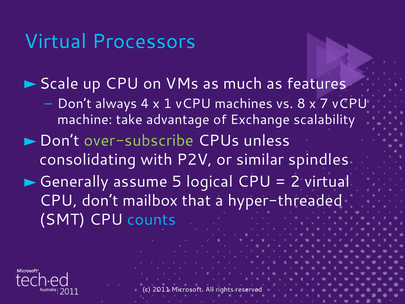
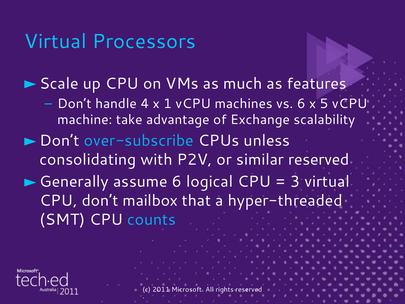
always: always -> handle (116, 104)
vs 8: 8 -> 6 (301, 104)
7: 7 -> 5 (324, 104)
over-subscribe colour: light green -> light blue (139, 141)
similar spindles: spindles -> reserved (319, 160)
assume 5: 5 -> 6 (177, 182)
2: 2 -> 3 (295, 182)
